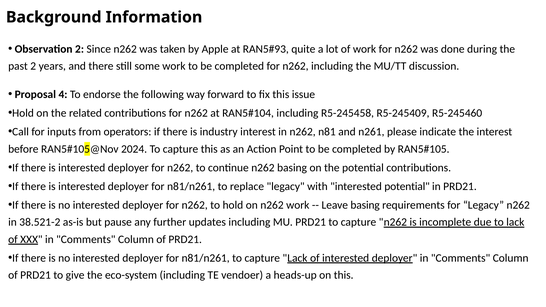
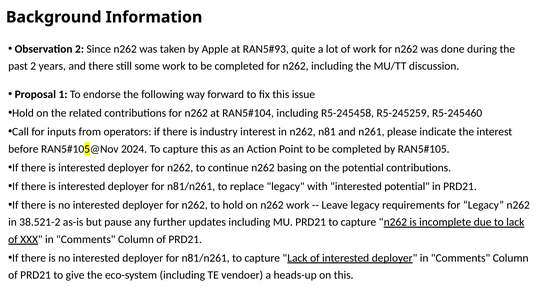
4: 4 -> 1 (63, 94)
R5-245409: R5-245409 -> R5-245259 (403, 113)
Leave basing: basing -> legacy (365, 205)
